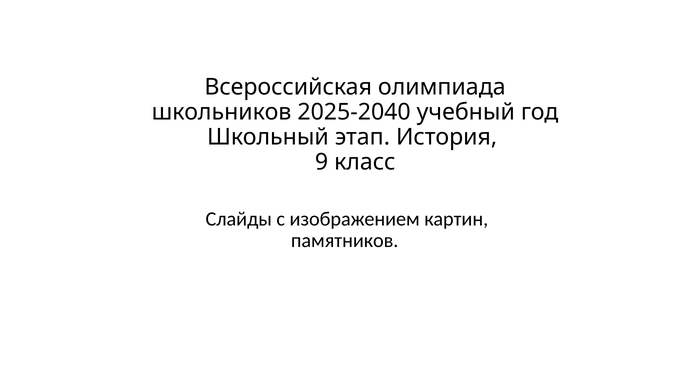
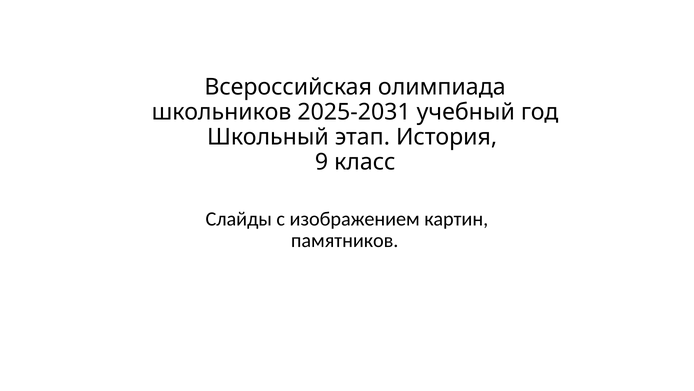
2025-2040: 2025-2040 -> 2025-2031 (354, 112)
